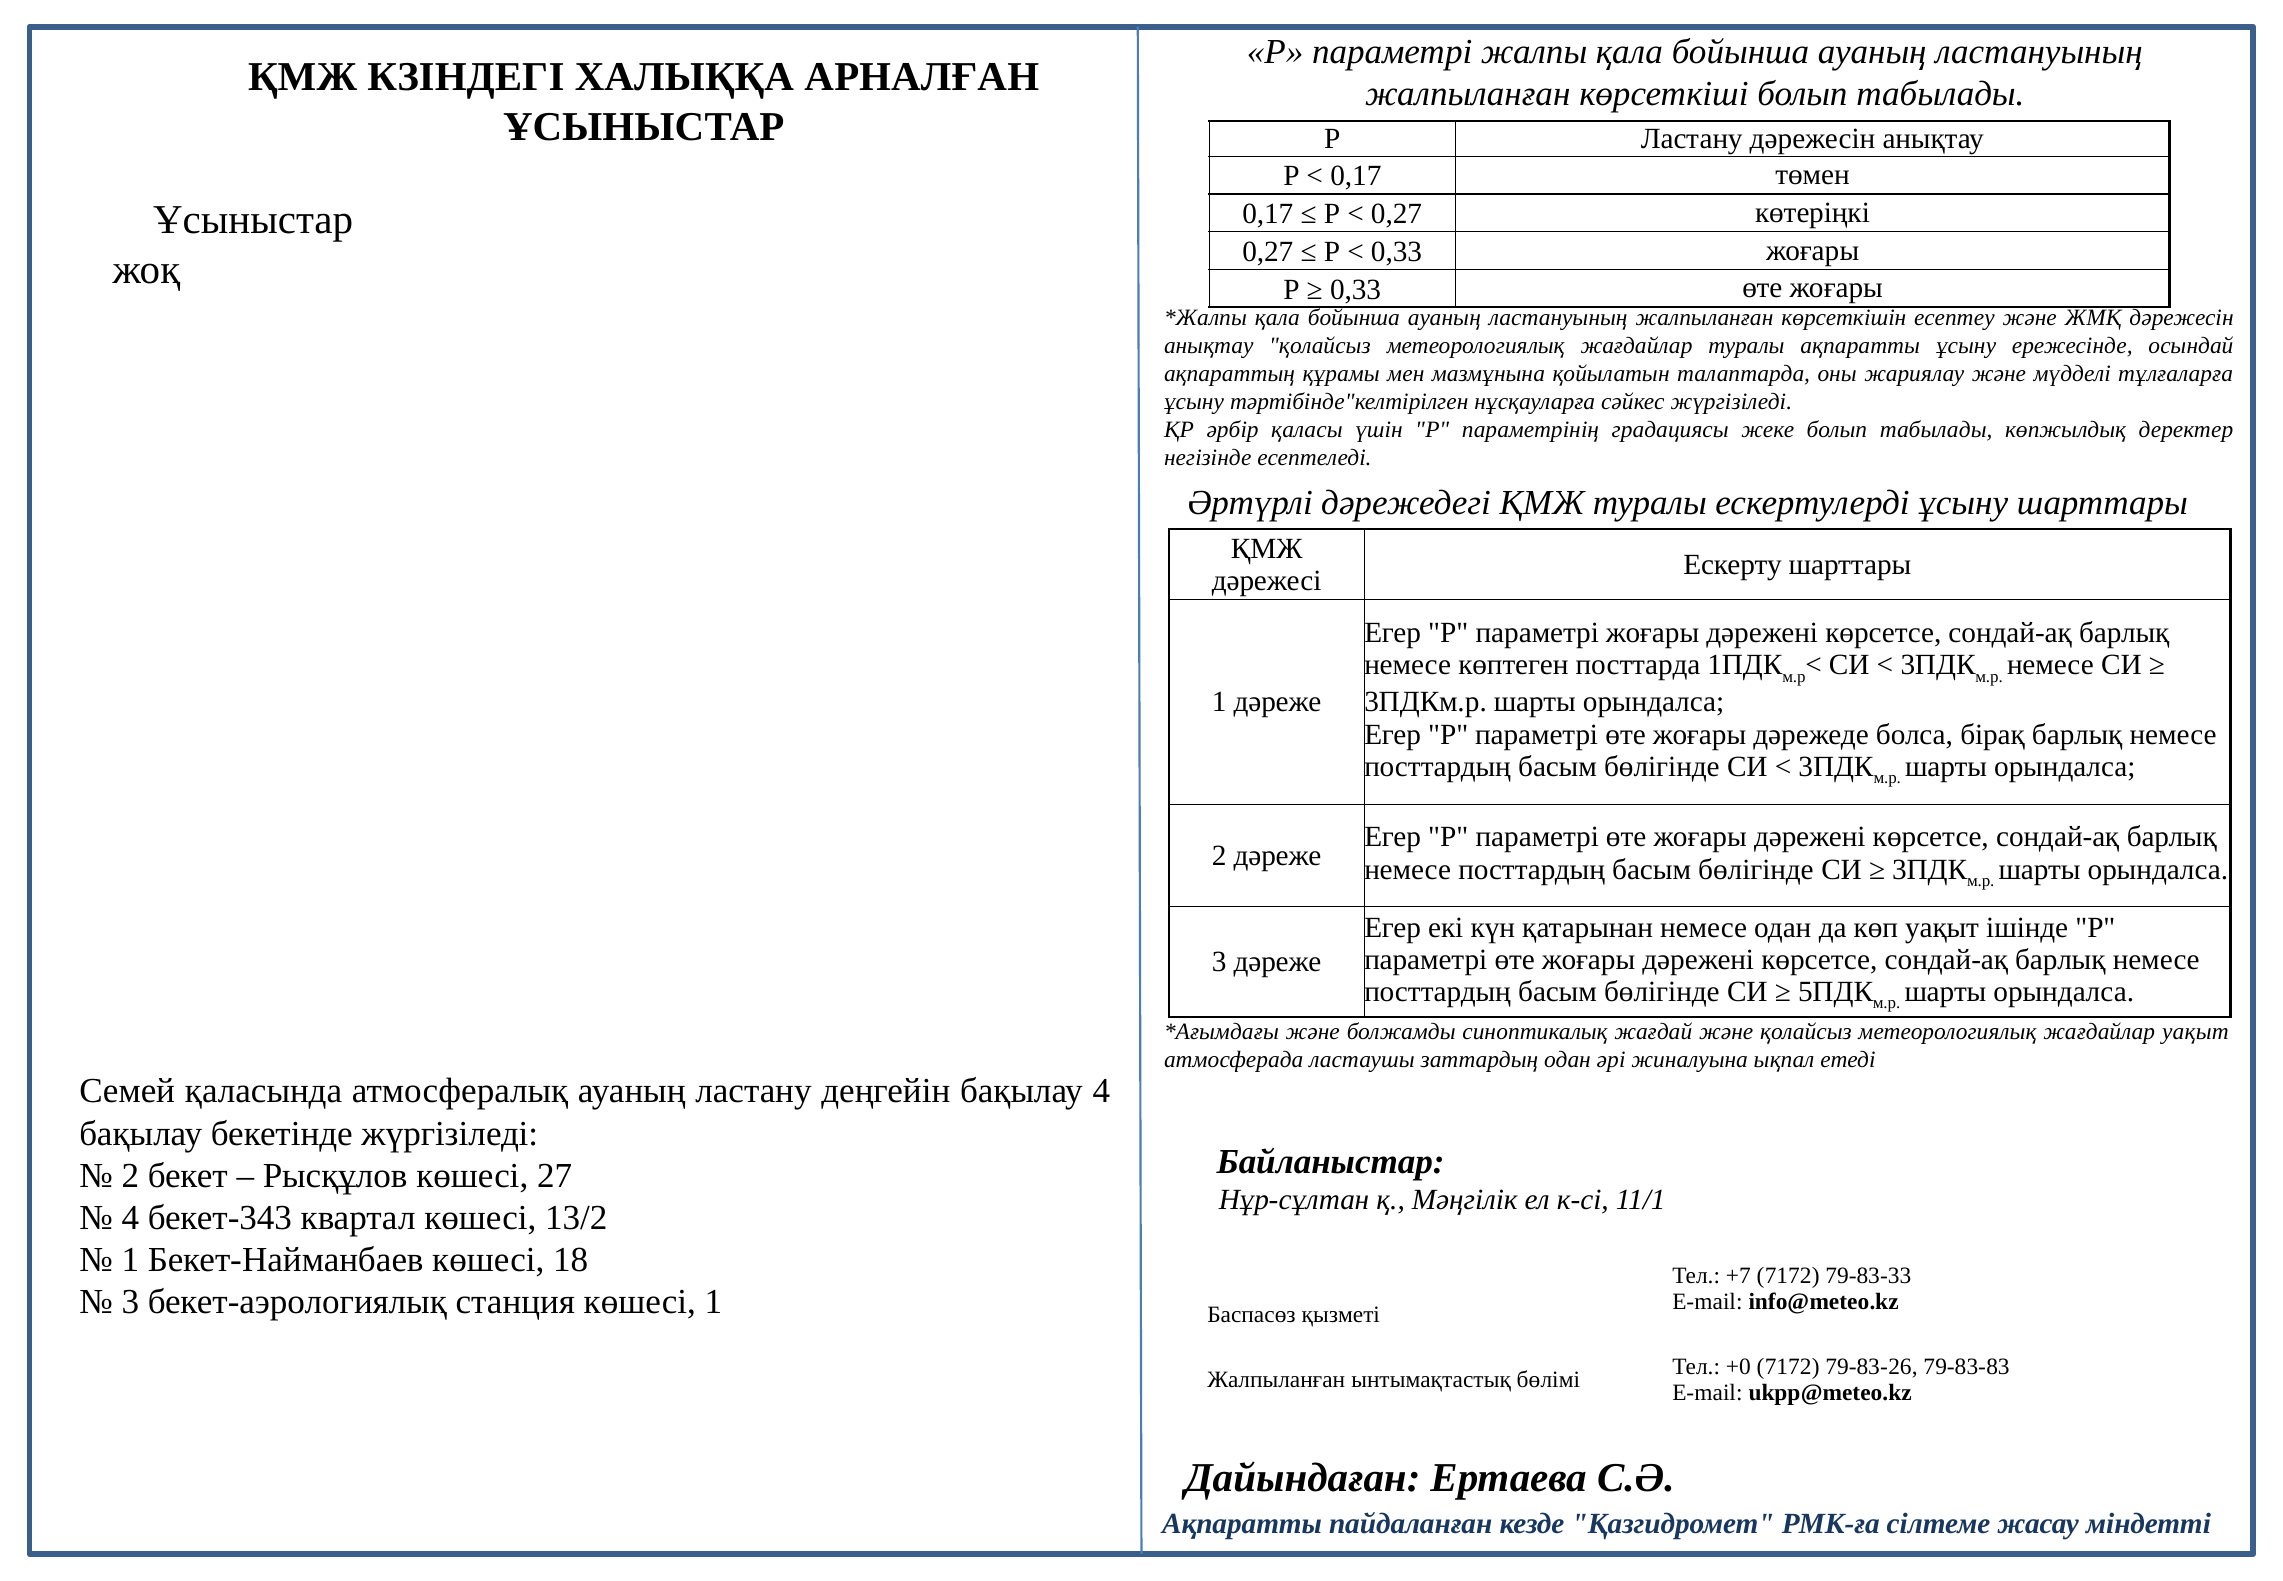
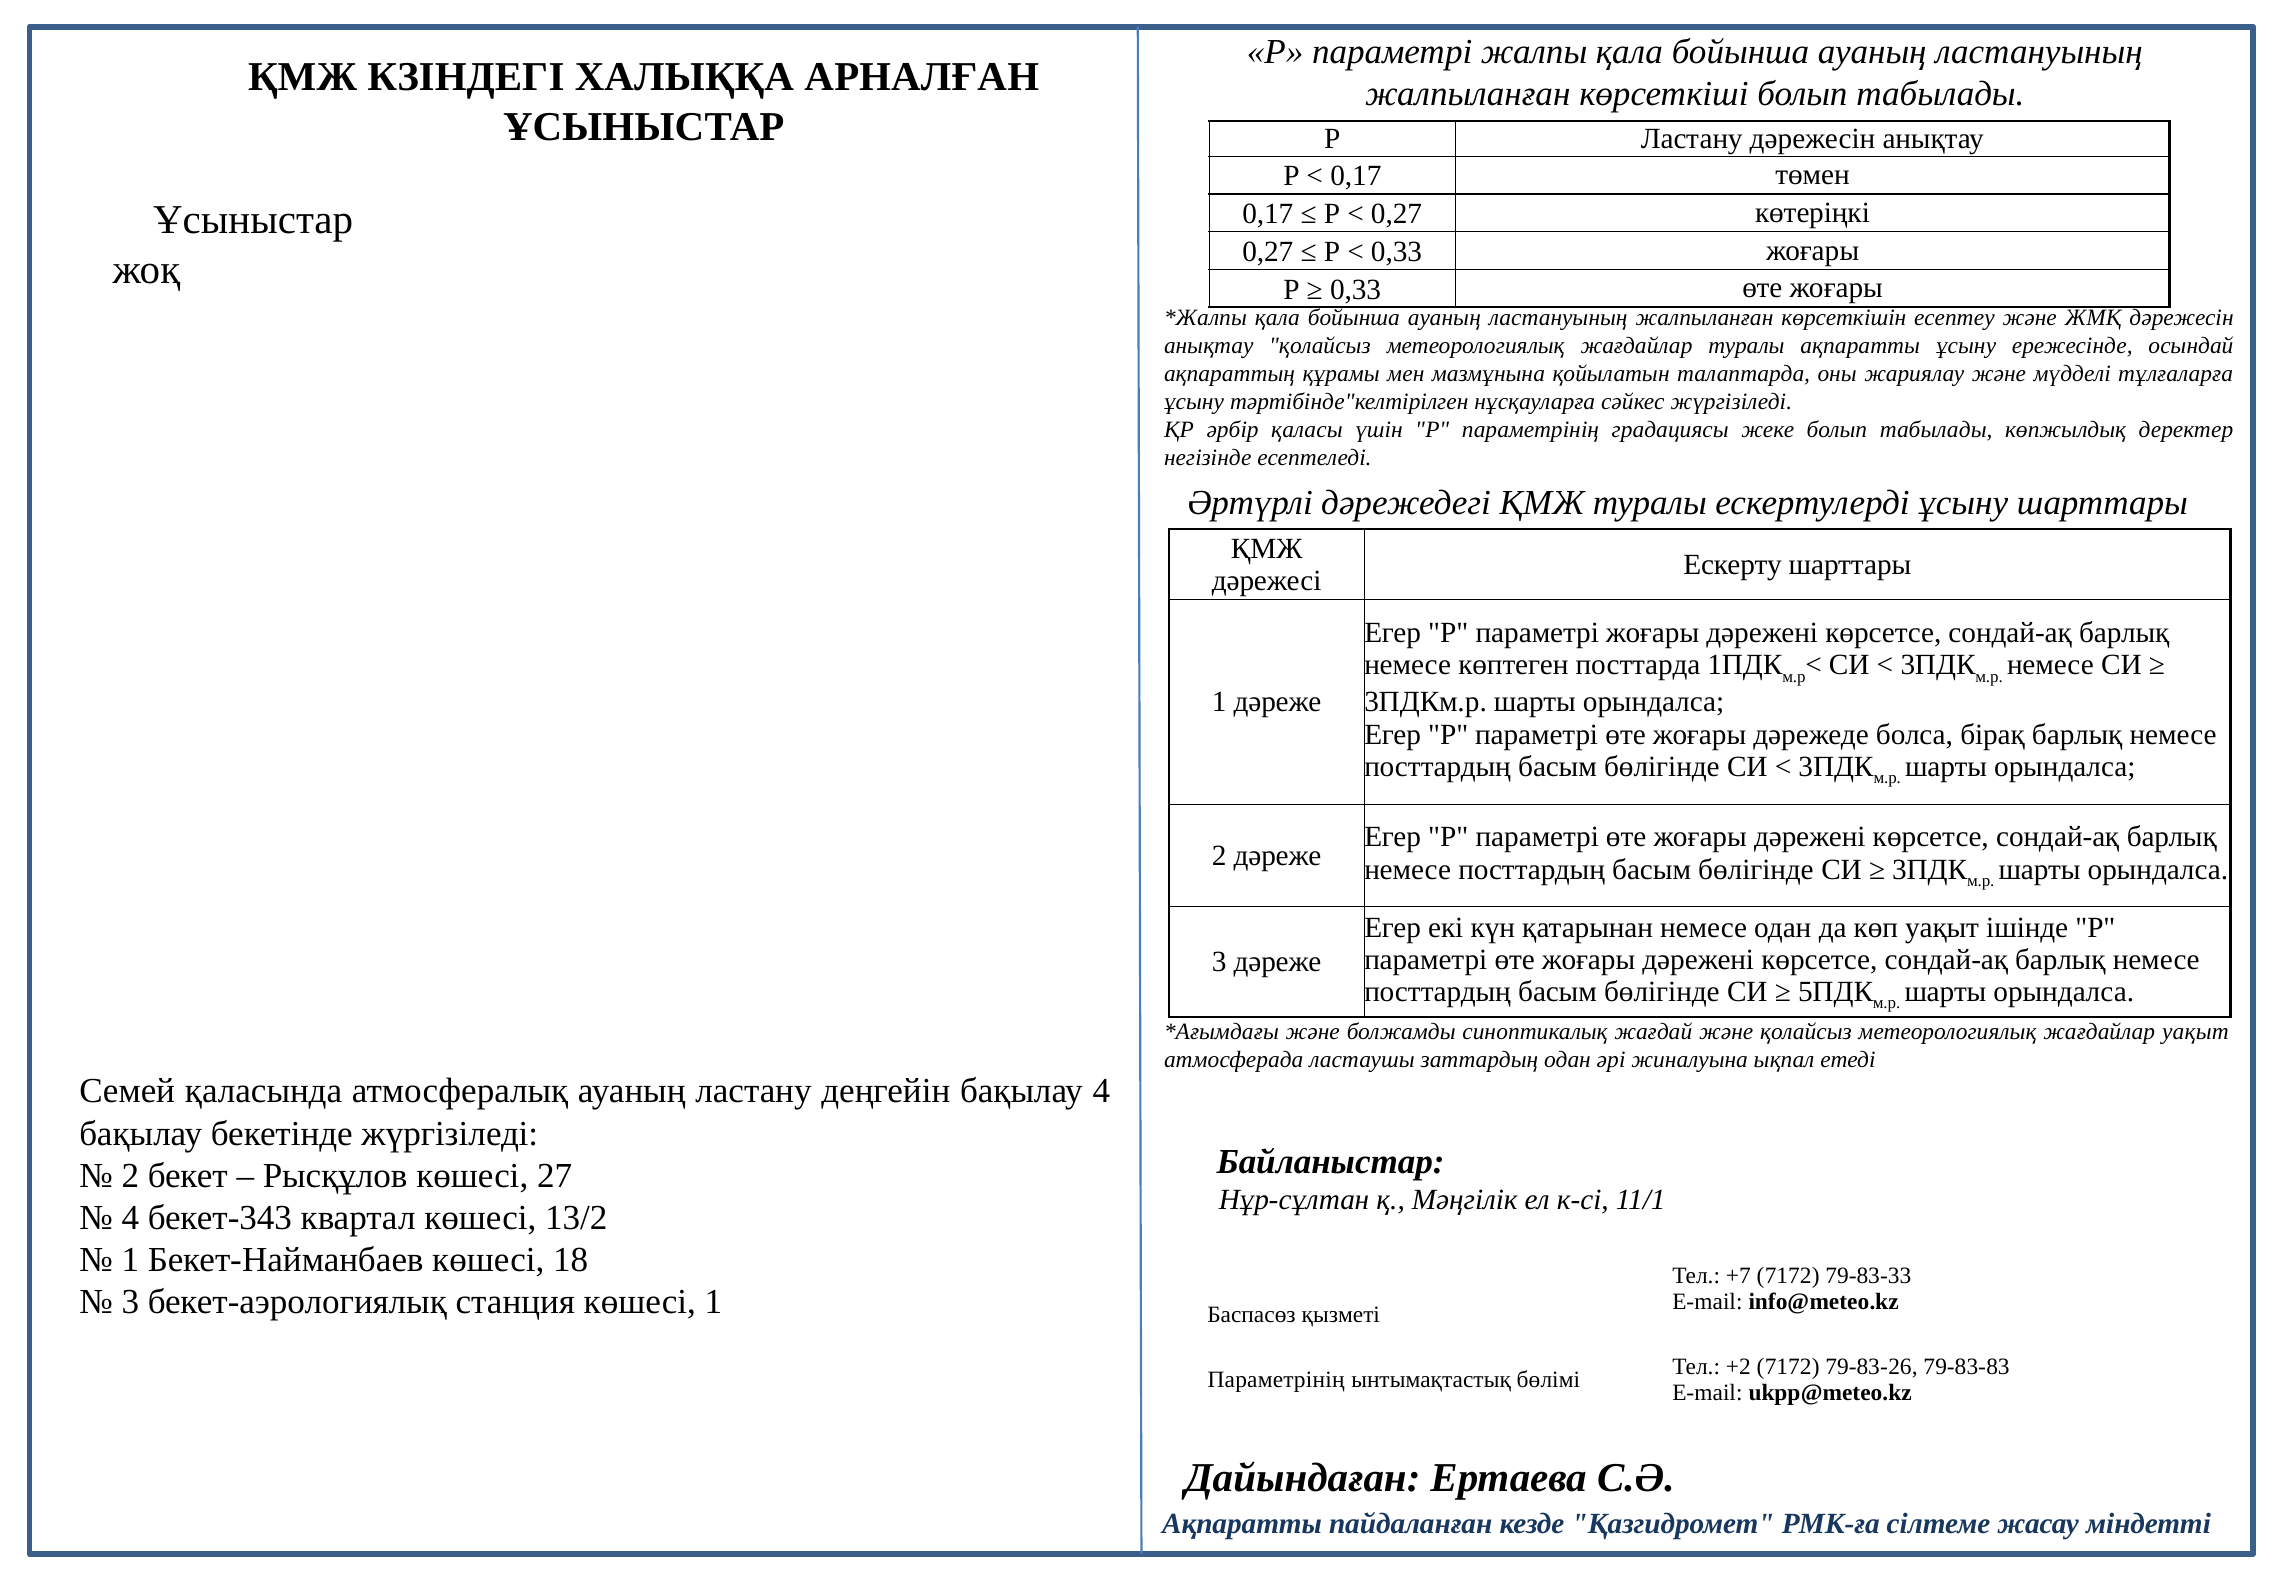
+0: +0 -> +2 (1738, 1366)
Жалпыланған: Жалпыланған -> Параметрінің (1276, 1379)
